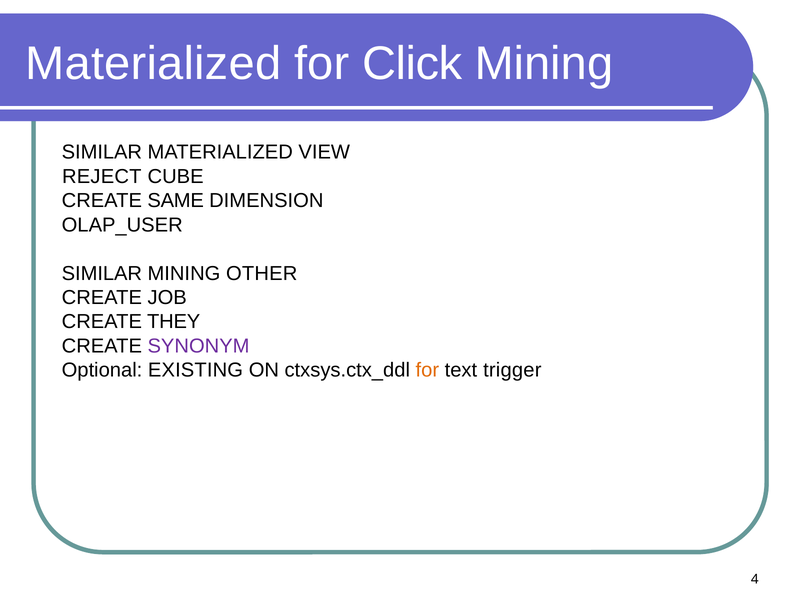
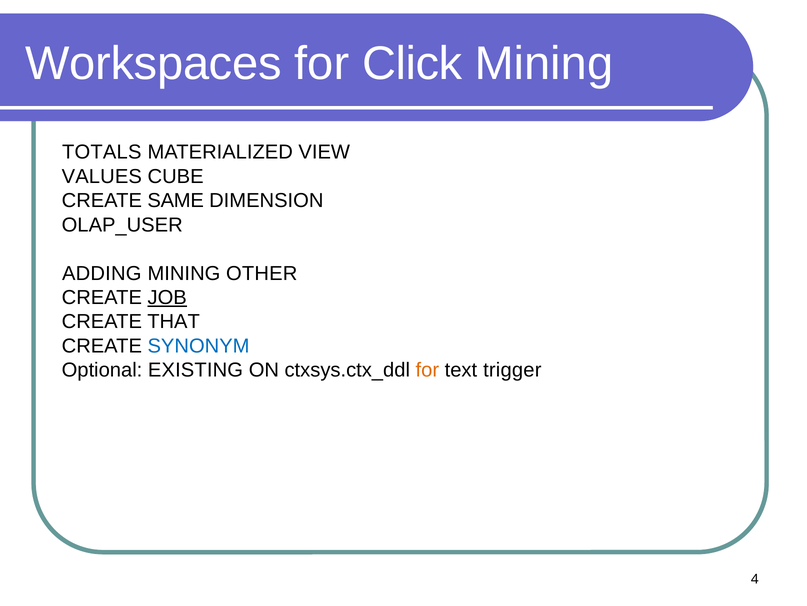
Materialized: Materialized -> Workspaces (153, 64)
SIMILAR: SIMILAR -> TOTALS (102, 152)
REJECT: REJECT -> VALUES (102, 176)
SIMILAR: SIMILAR -> ADDING (102, 273)
JOB underline: none -> present (167, 297)
THEY: THEY -> THAT (174, 321)
SYNONYM colour: purple -> blue (199, 346)
